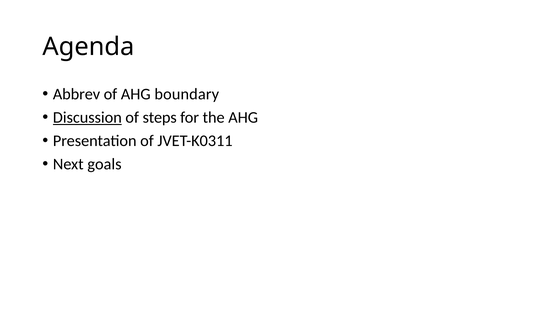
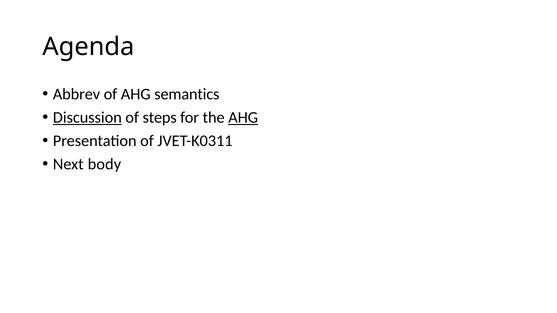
boundary: boundary -> semantics (187, 94)
AHG underline: none -> present (243, 118)
goals: goals -> body (104, 164)
